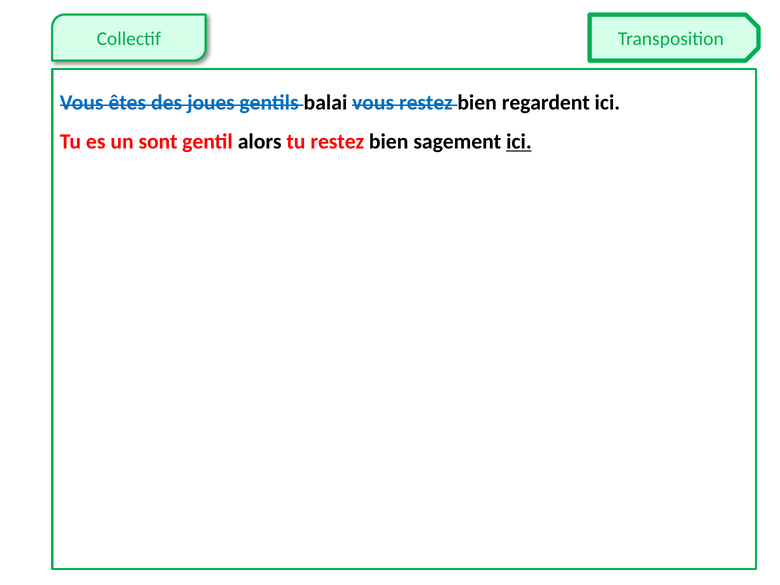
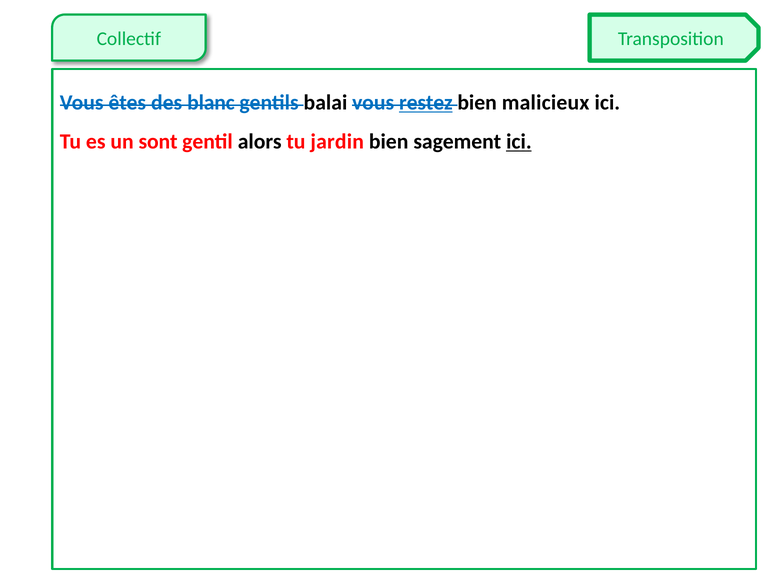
joues: joues -> blanc (211, 103)
restez underline: none -> present (426, 103)
regardent: regardent -> malicieux (546, 103)
tu restez: restez -> jardin (337, 142)
